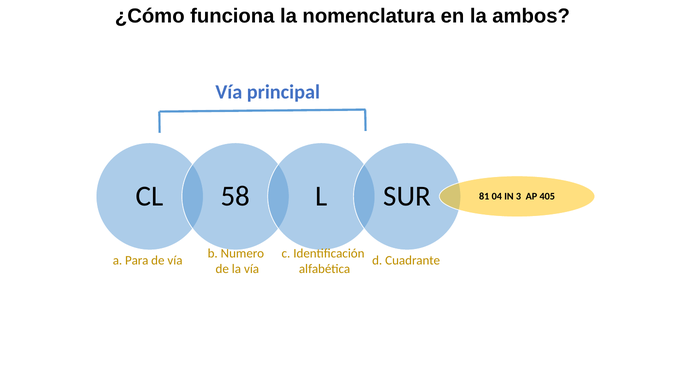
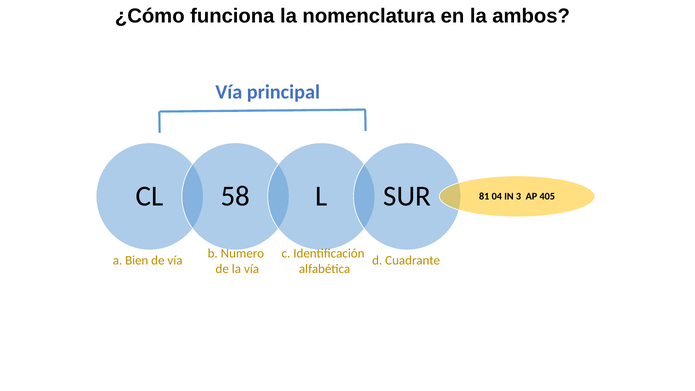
Para: Para -> Bien (137, 260)
